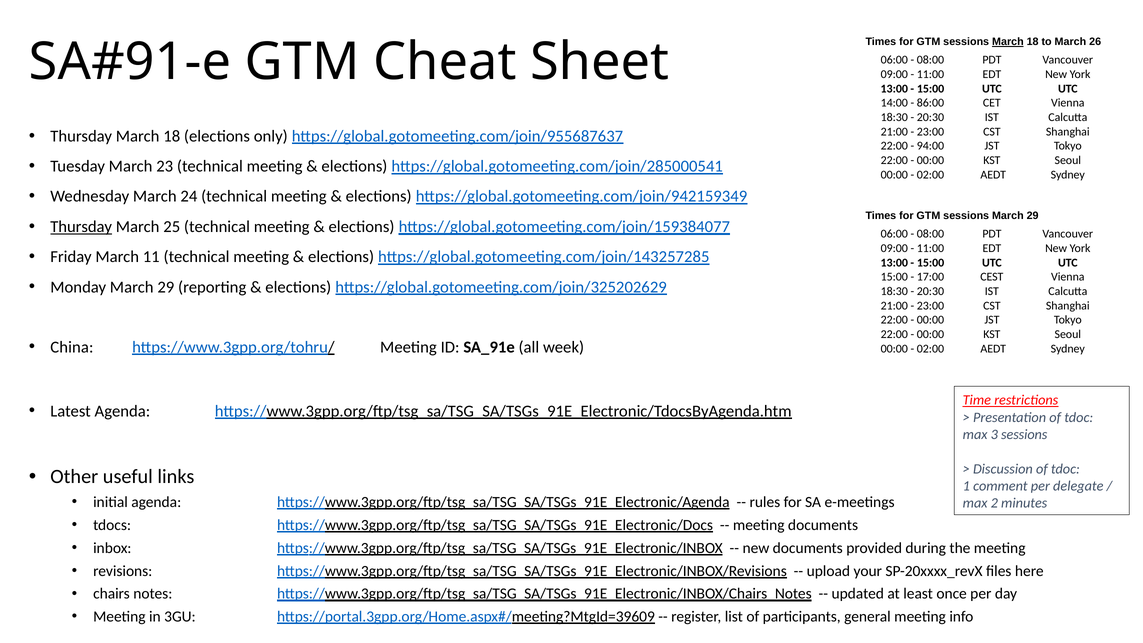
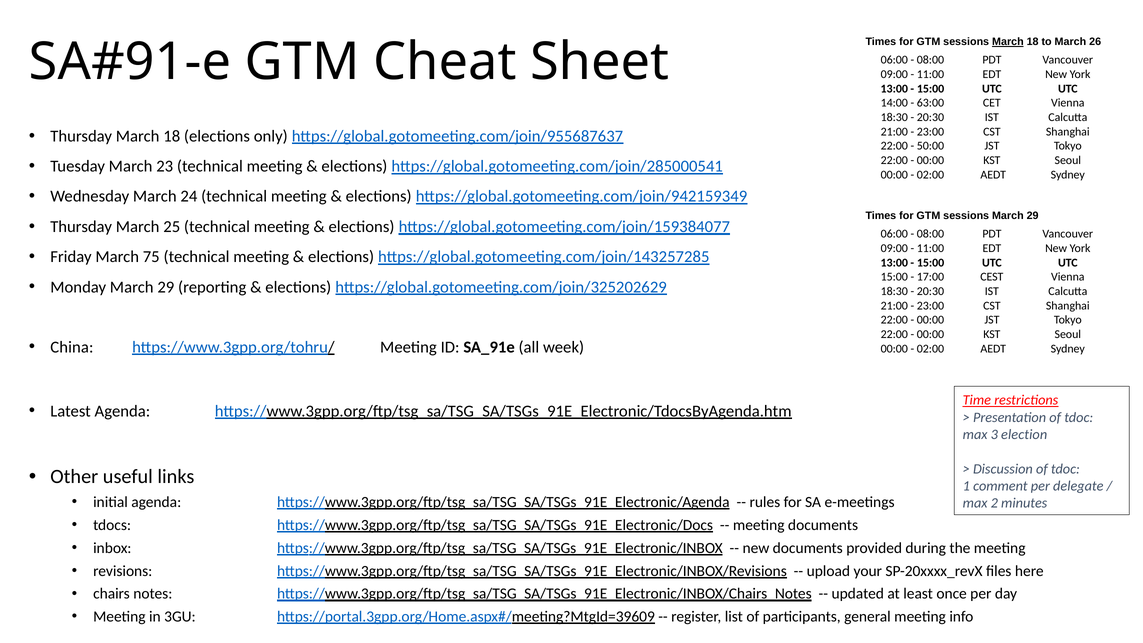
86:00: 86:00 -> 63:00 (930, 103)
94:00: 94:00 -> 50:00 (930, 146)
Thursday underline: present -> none (81, 227)
11: 11 -> 75 (151, 257)
3 sessions: sessions -> election (1024, 434)
